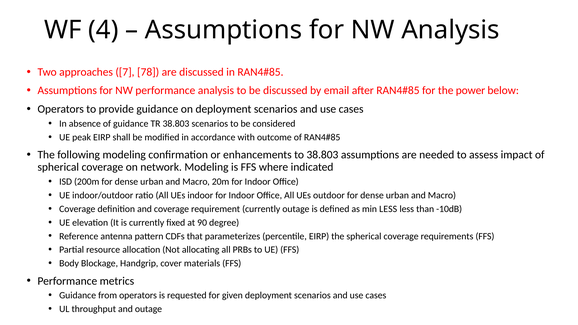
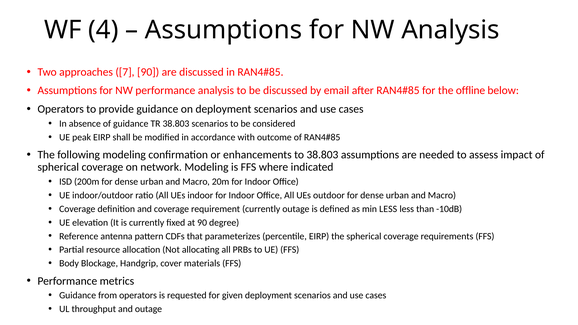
7 78: 78 -> 90 (148, 72)
power: power -> offline (471, 91)
